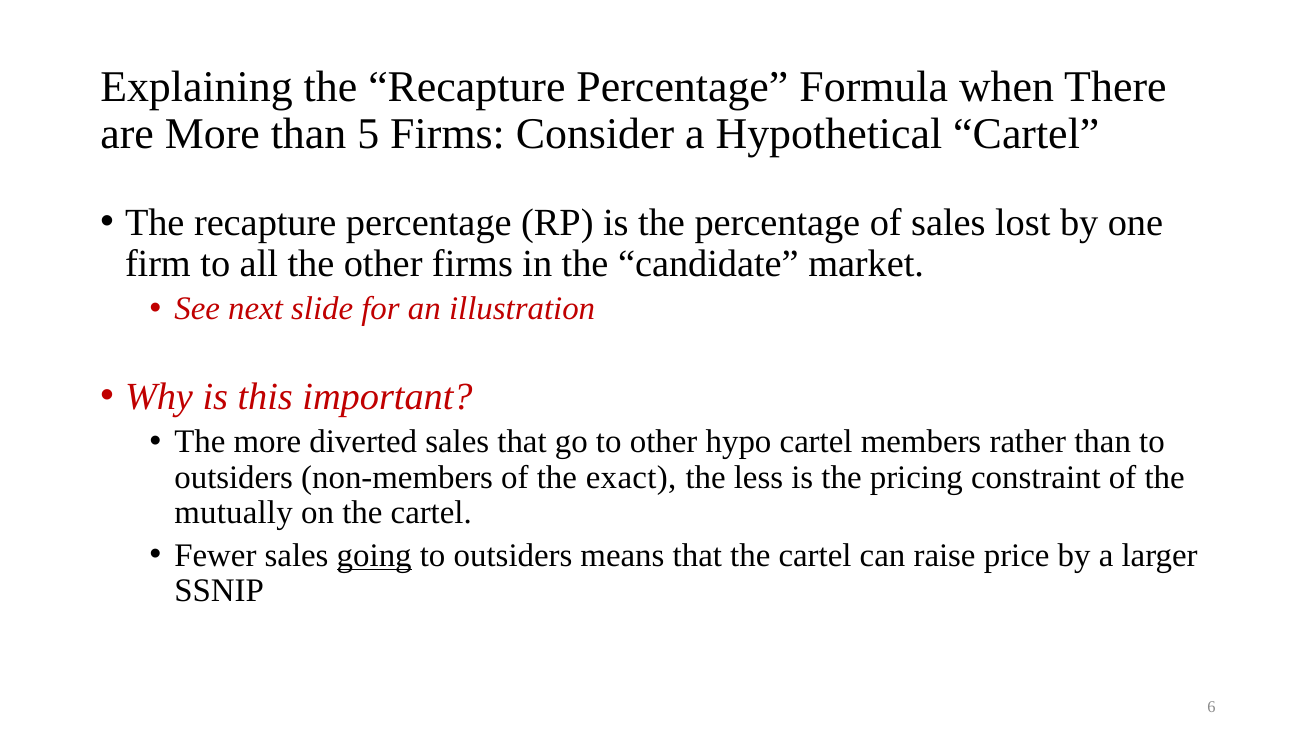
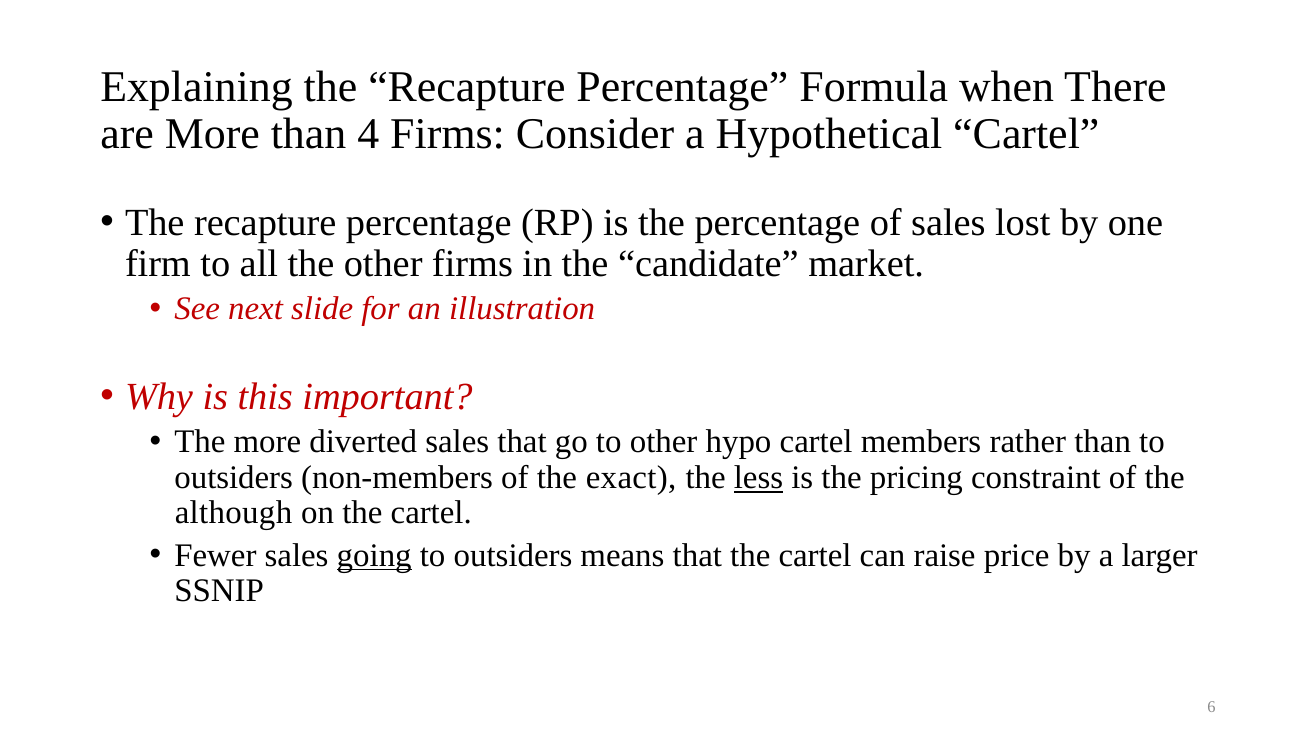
5: 5 -> 4 (368, 134)
less underline: none -> present (758, 478)
mutually: mutually -> although (234, 513)
